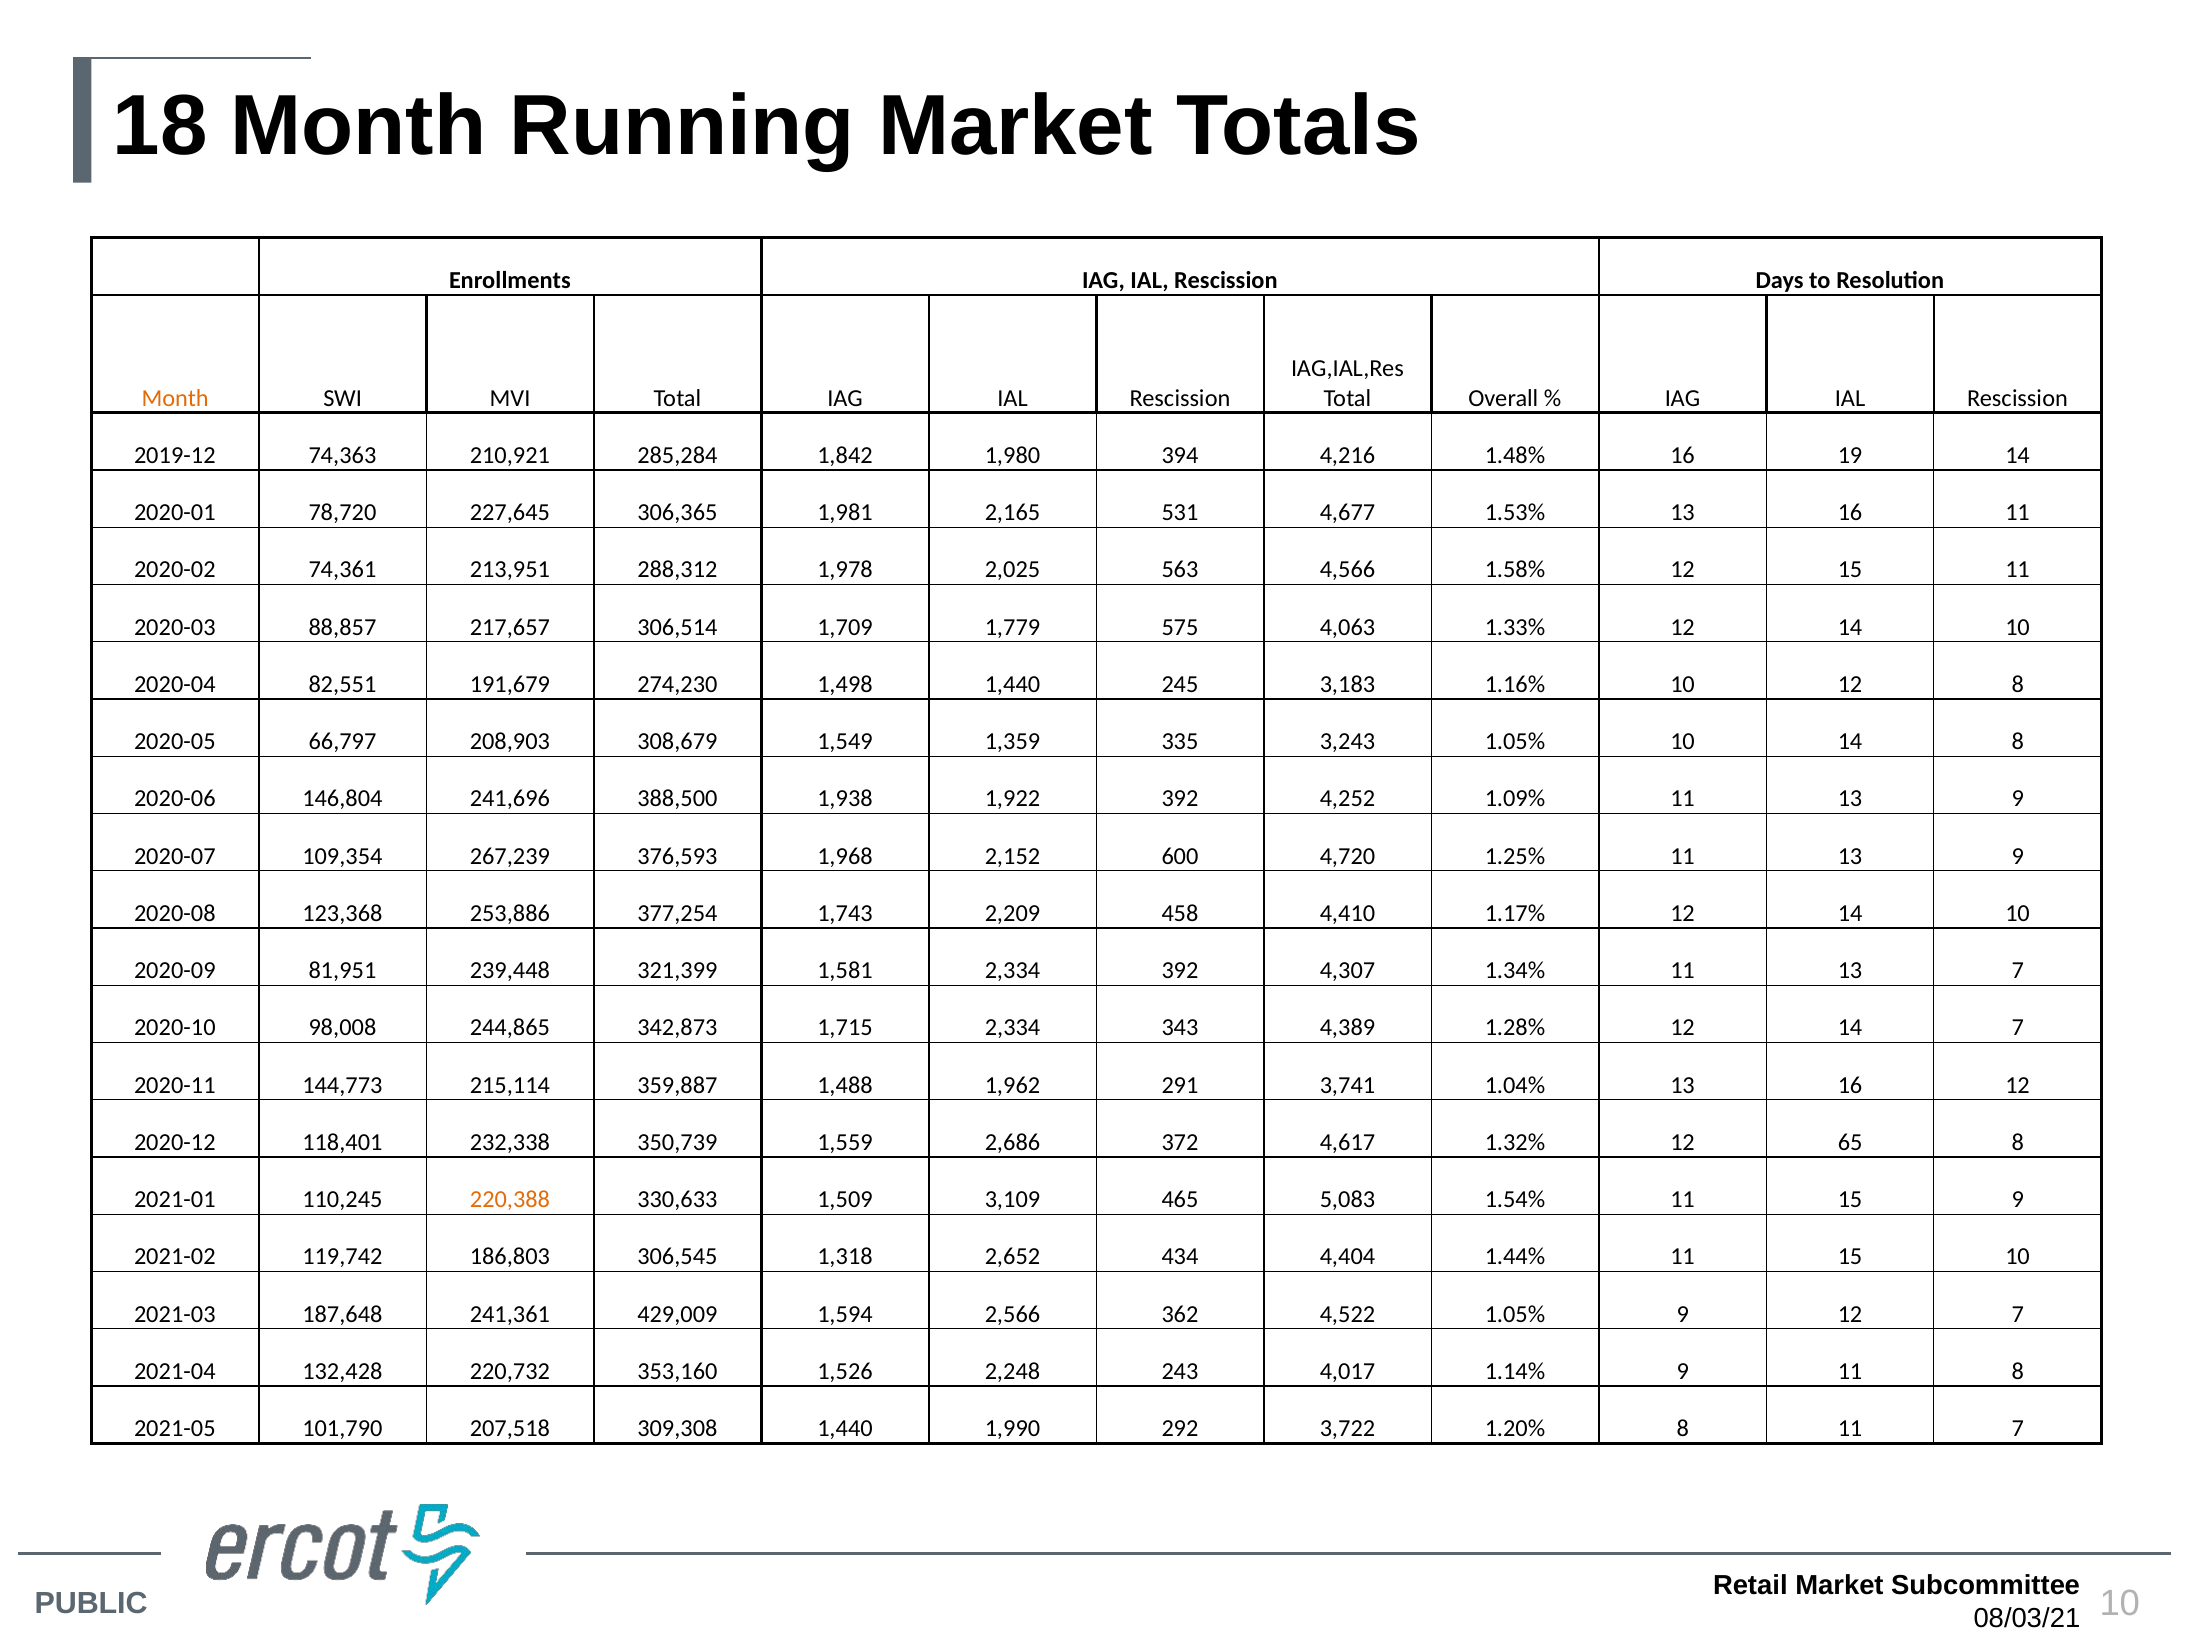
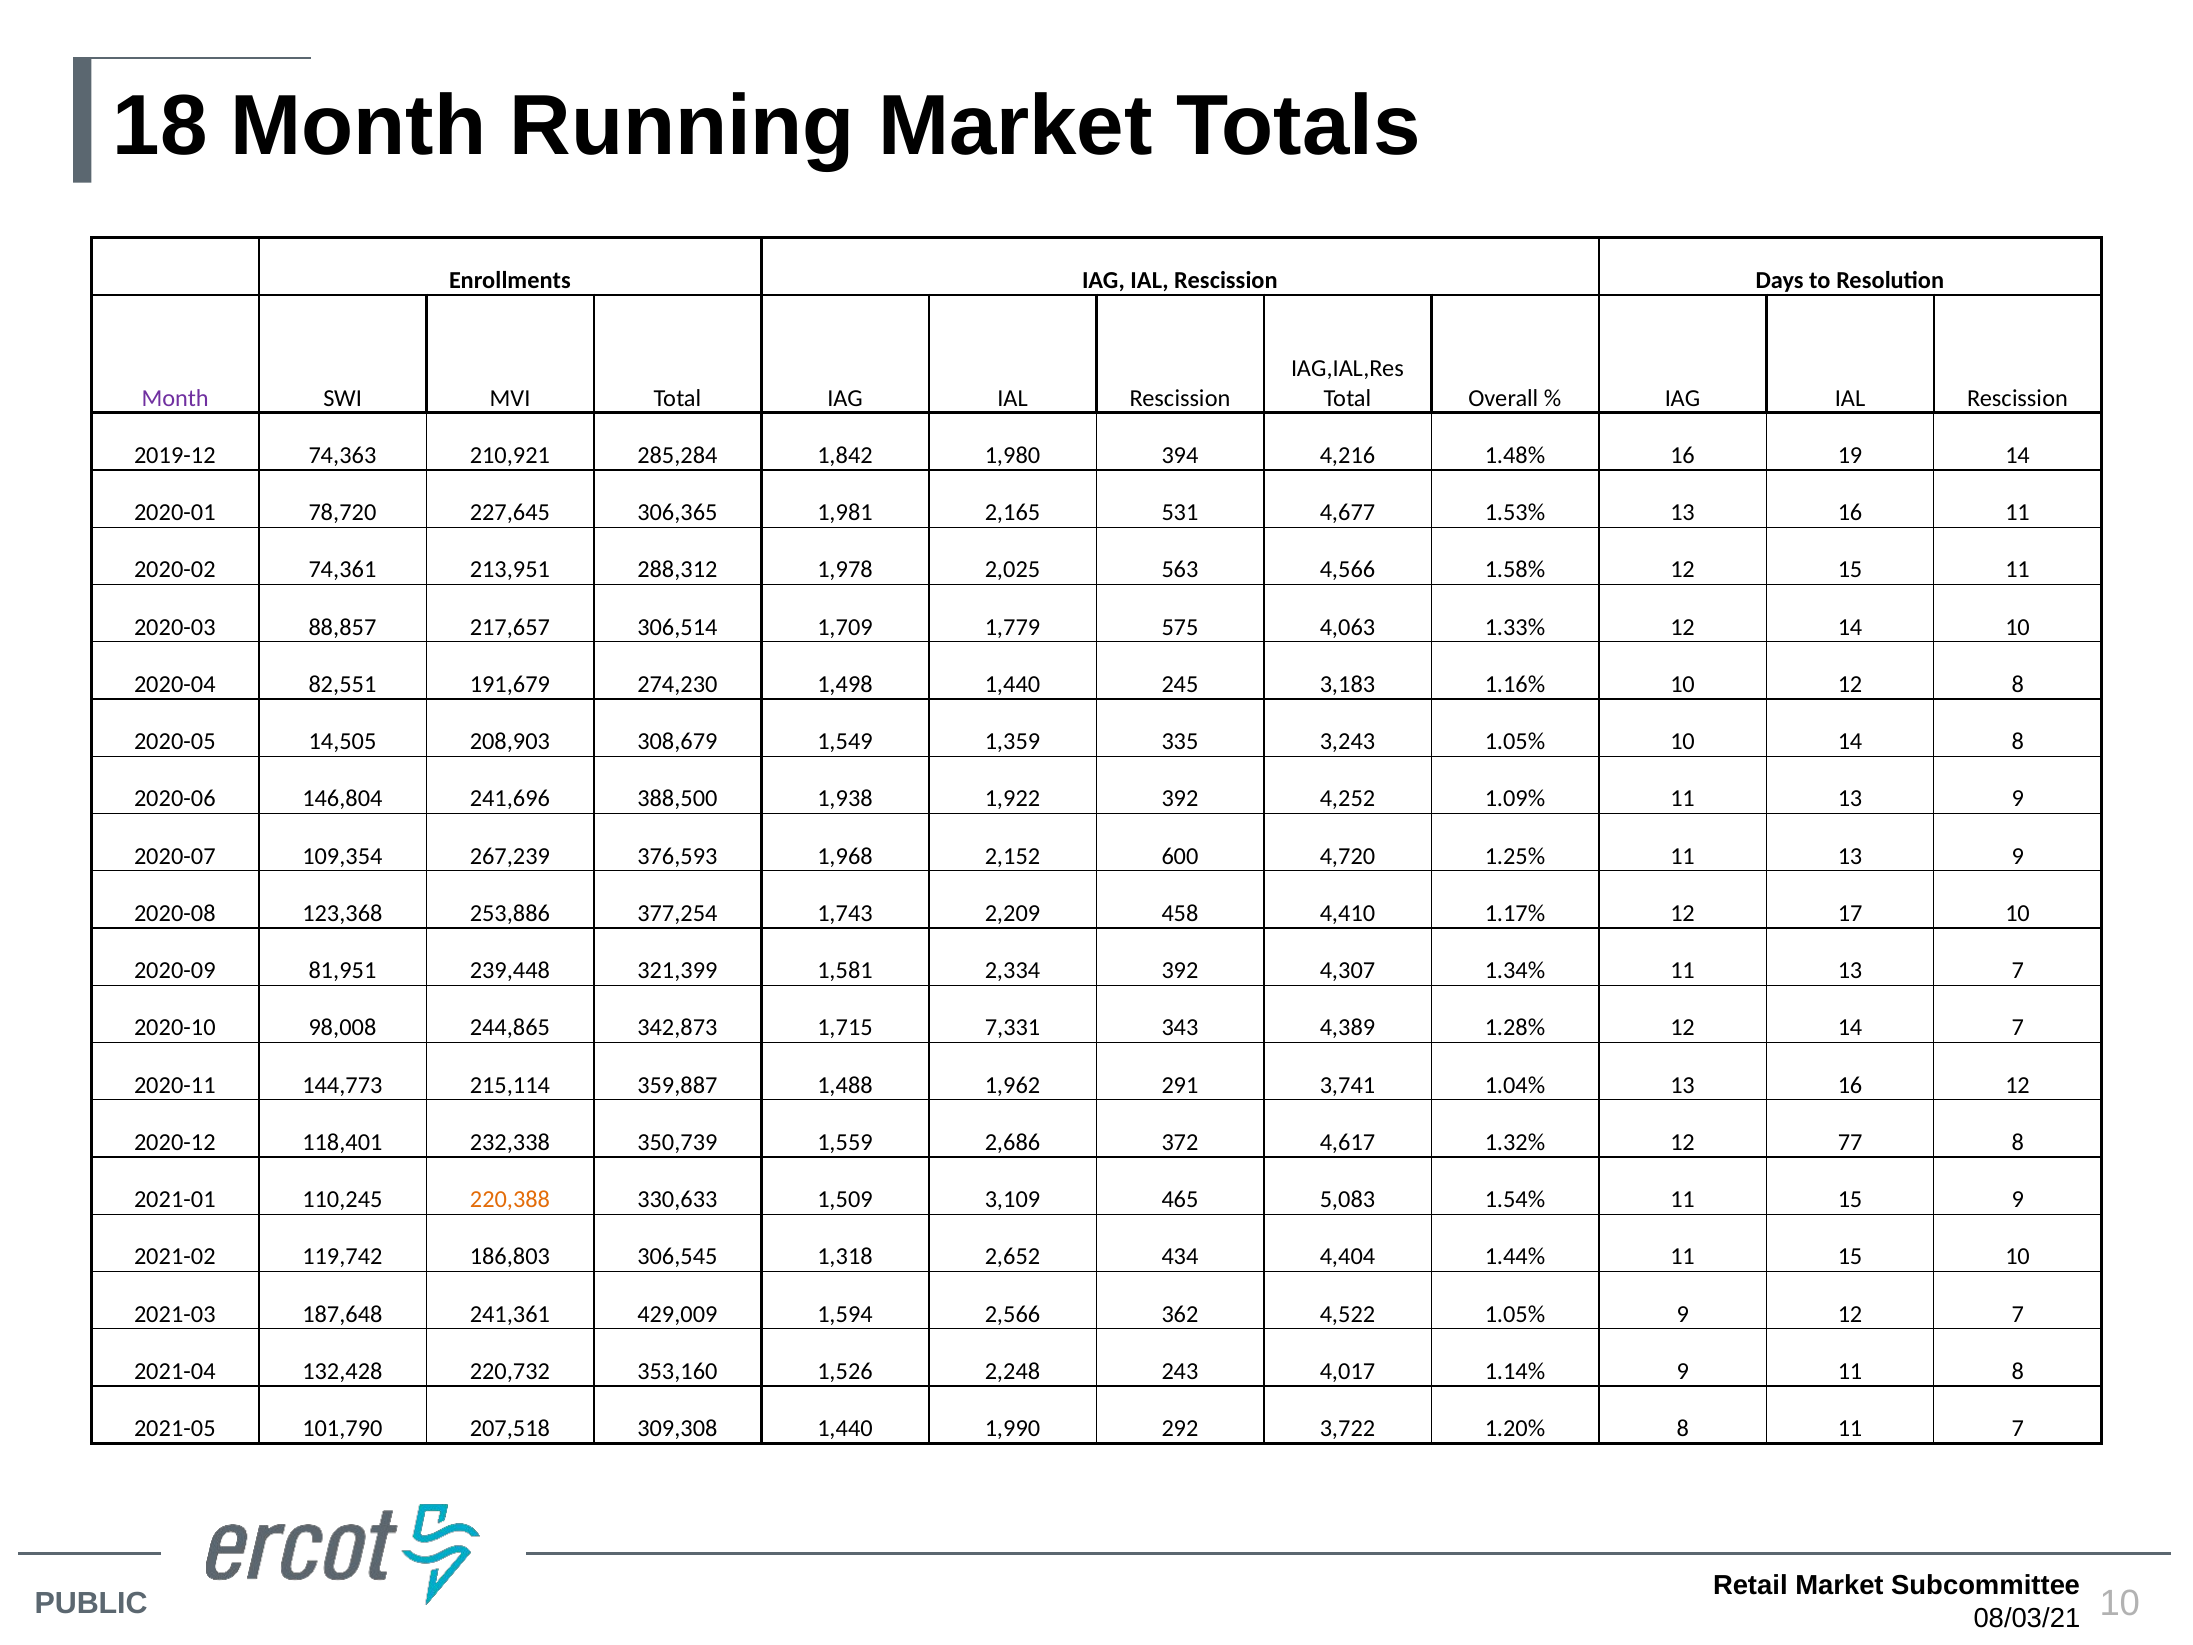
Month colour: orange -> purple (175, 398)
66,797: 66,797 -> 14,505 (343, 742)
1.17% 12 14: 14 -> 17 (1850, 913)
1,715 2,334: 2,334 -> 7,331 (1013, 1028)
65: 65 -> 77 (1850, 1142)
